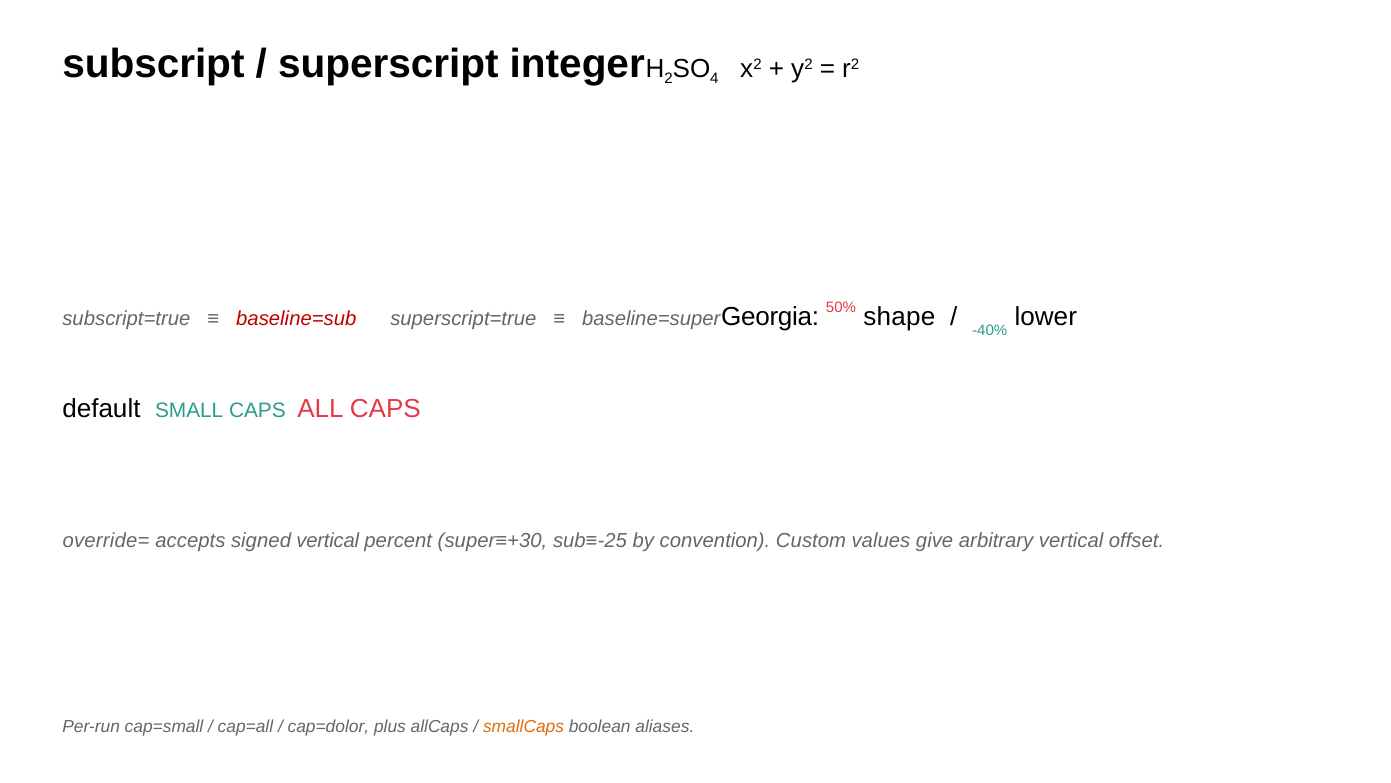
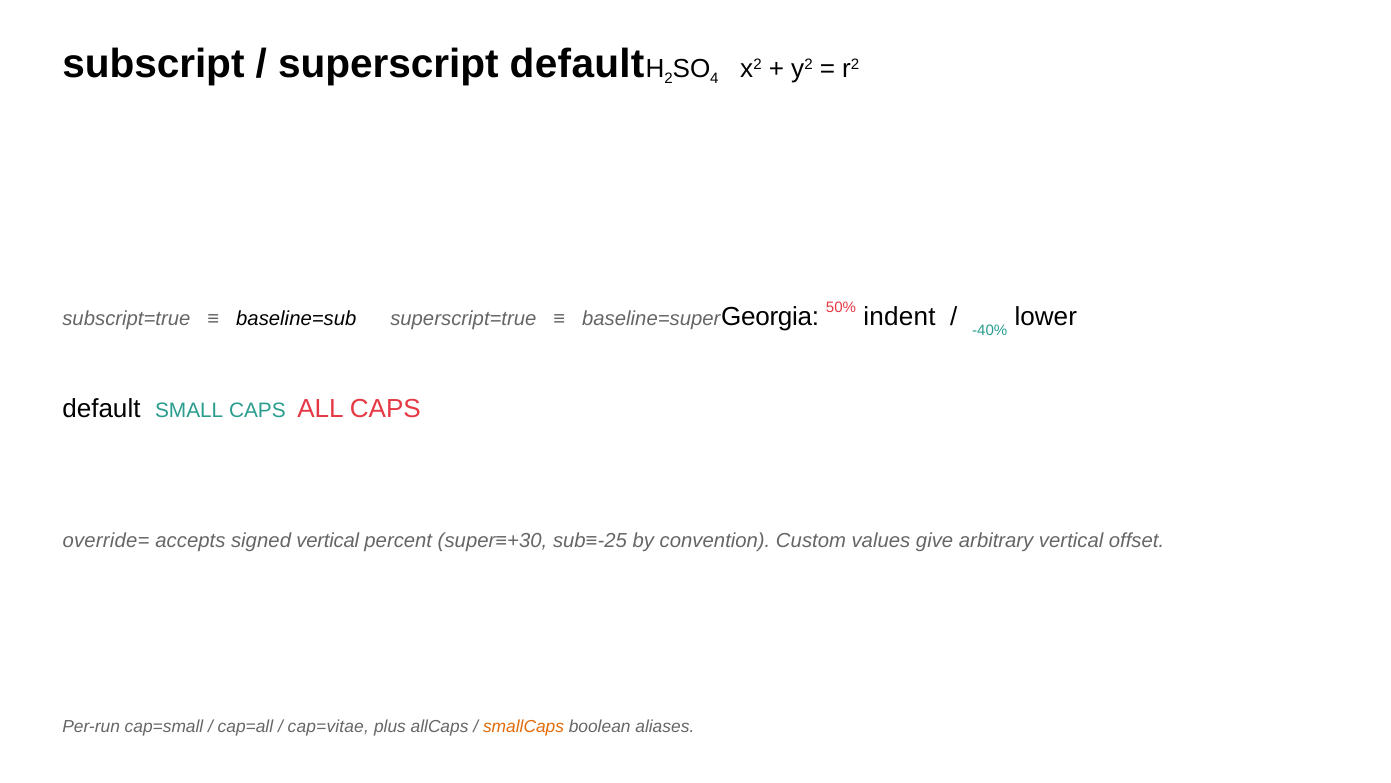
superscript integer: integer -> default (577, 64)
baseline=sub colour: red -> black (296, 319)
shape: shape -> indent (899, 317)
cap=dolor: cap=dolor -> cap=vitae (328, 726)
